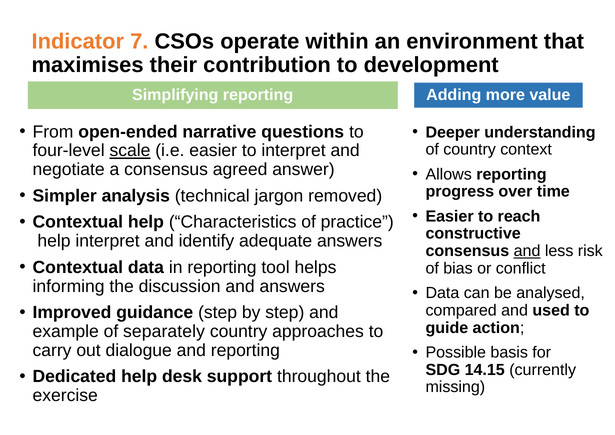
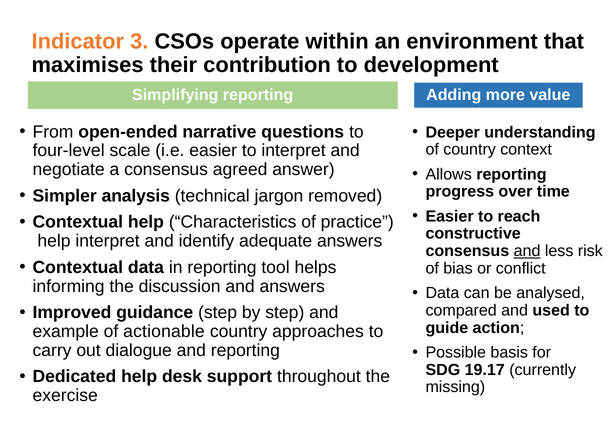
7: 7 -> 3 (139, 41)
scale underline: present -> none (130, 151)
separately: separately -> actionable (164, 331)
14.15: 14.15 -> 19.17 (485, 370)
